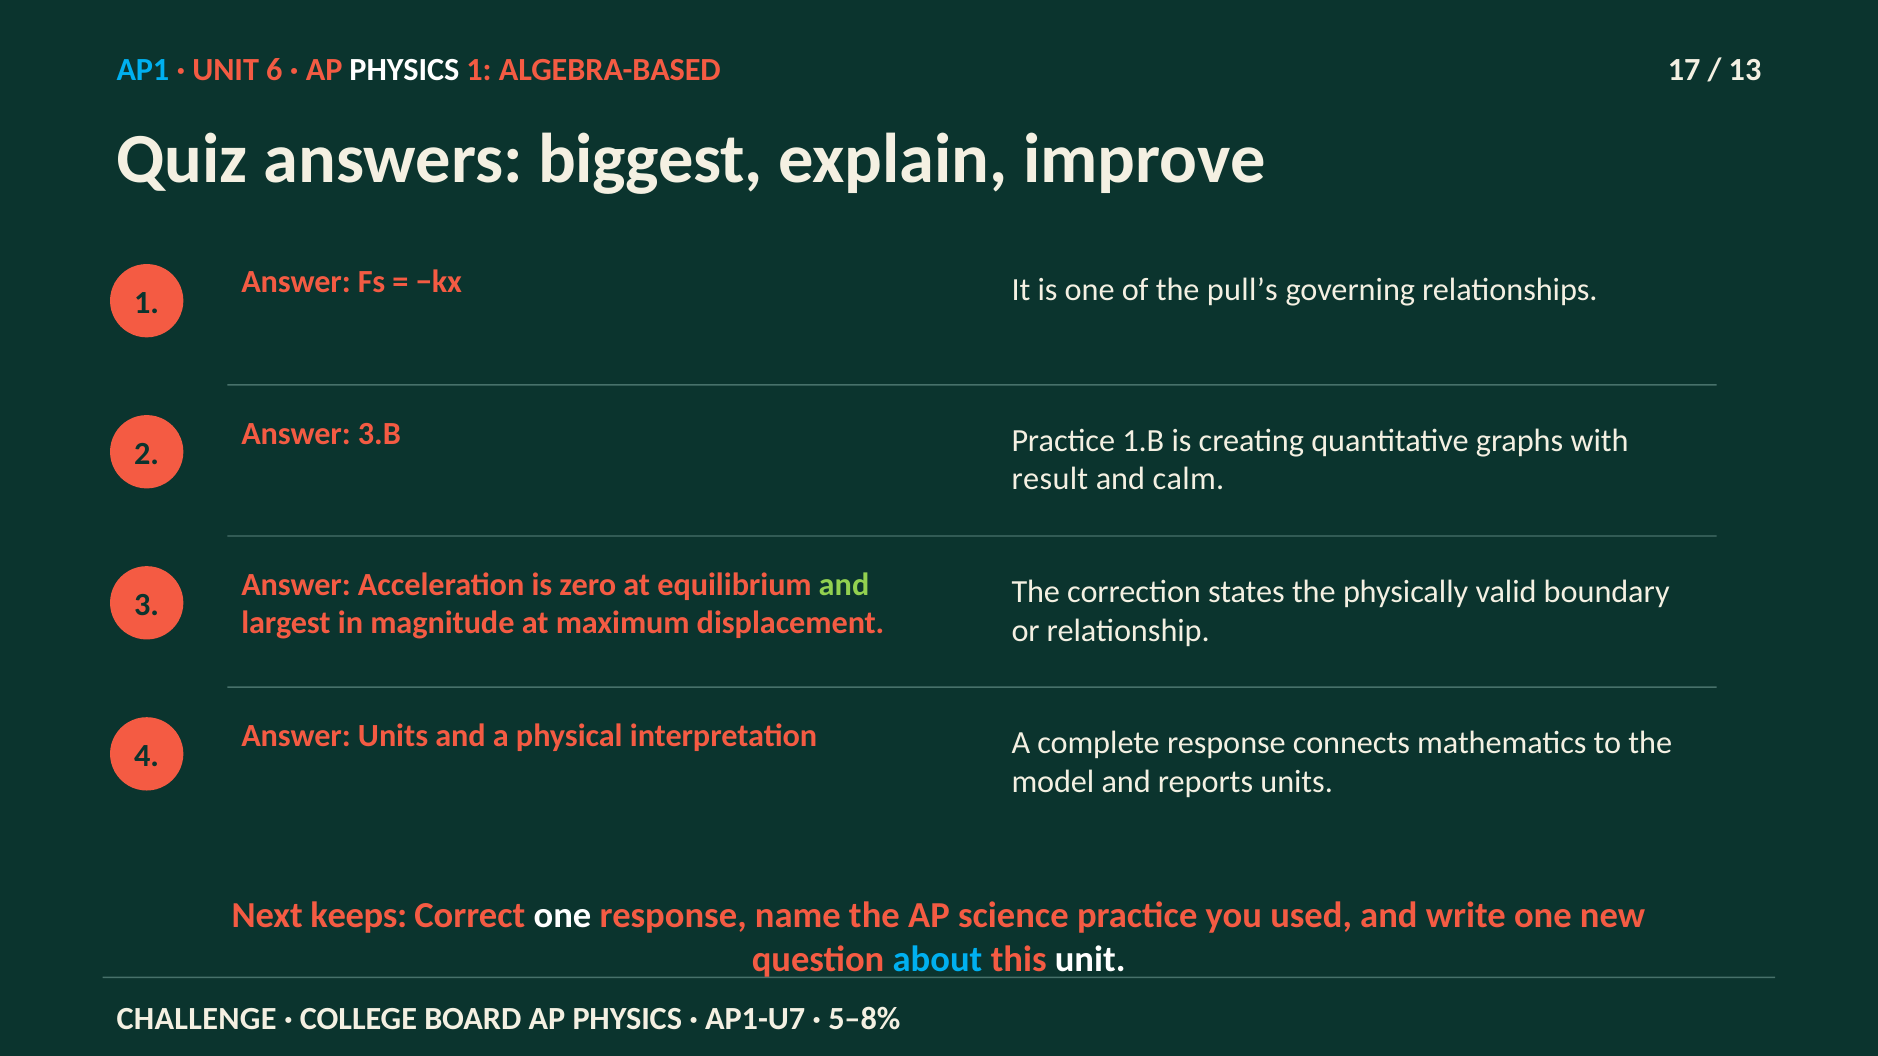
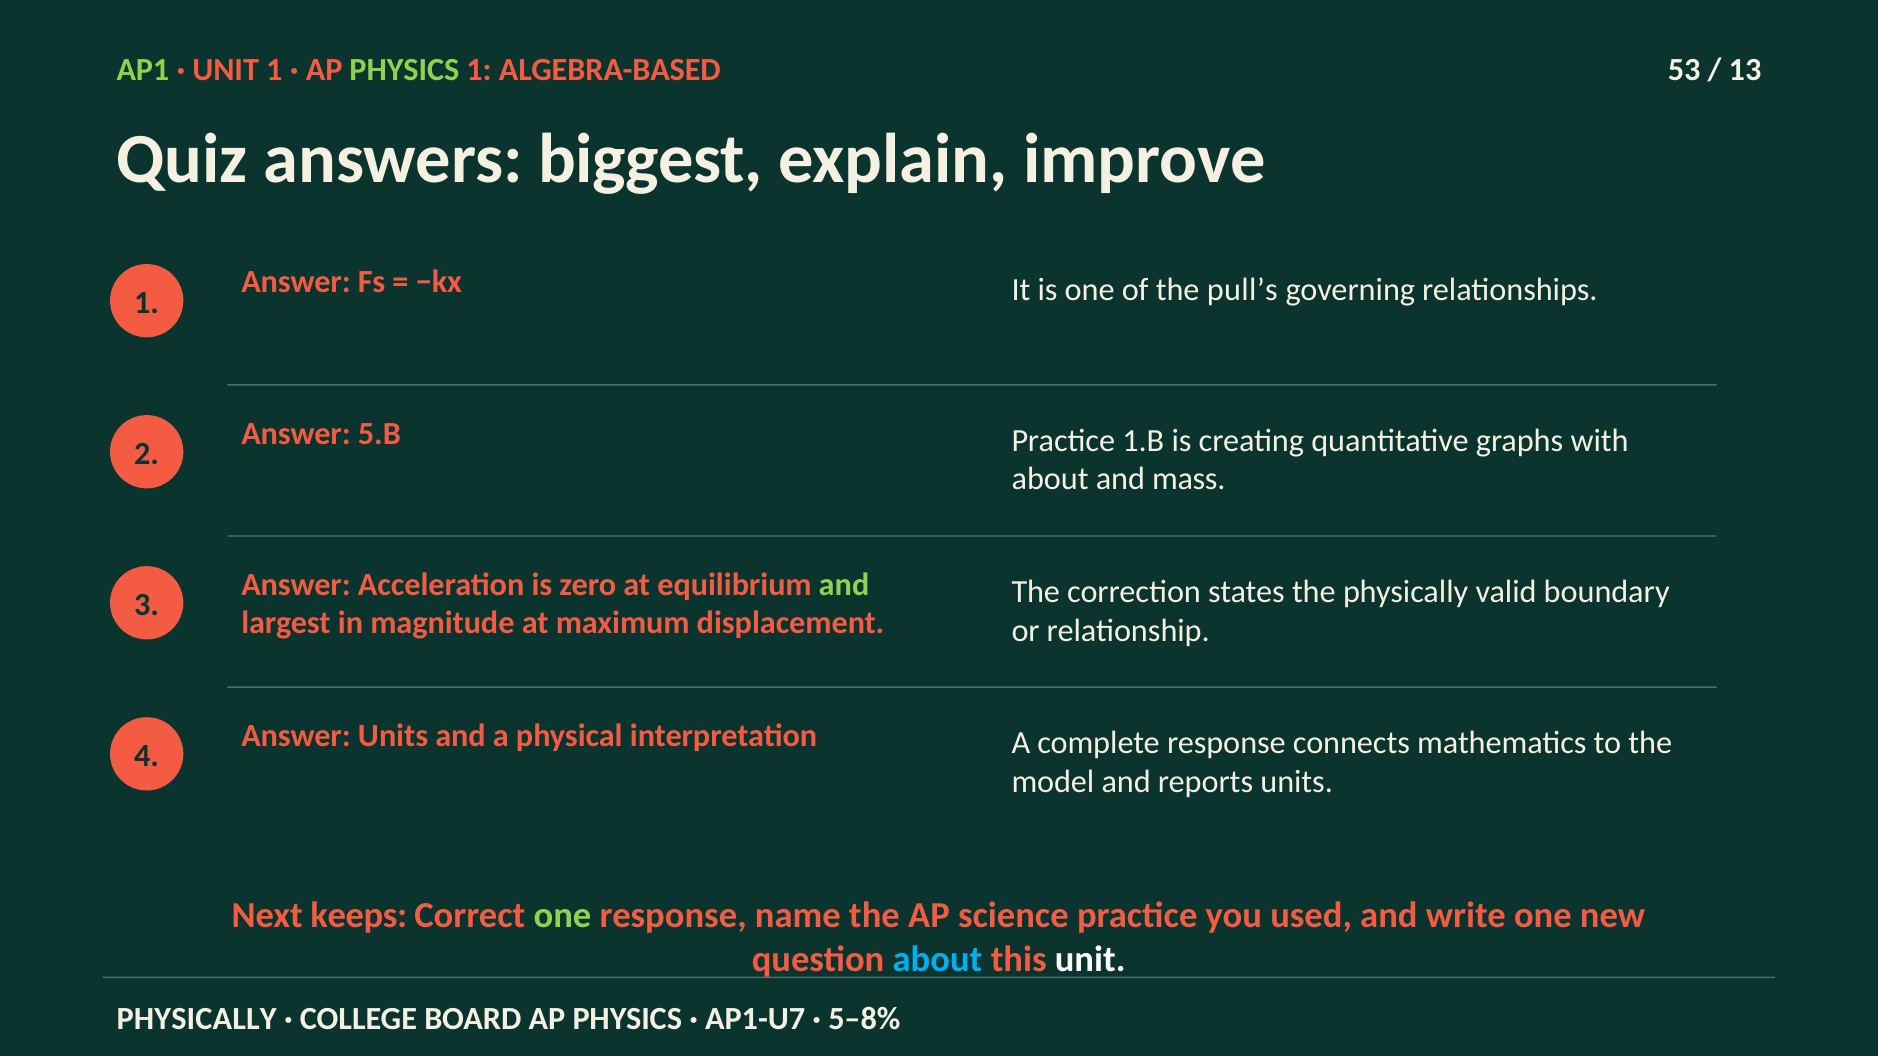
AP1 colour: light blue -> light green (143, 70)
UNIT 6: 6 -> 1 (274, 70)
PHYSICS colour: white -> light green (404, 70)
17: 17 -> 53 (1684, 70)
3.B: 3.B -> 5.B (379, 434)
result: result -> about (1050, 479)
calm: calm -> mass (1189, 479)
one colour: white -> light green (563, 916)
CHALLENGE: CHALLENGE -> PHYSICALLY (197, 1019)
